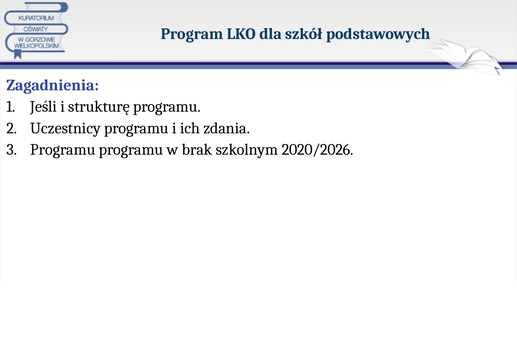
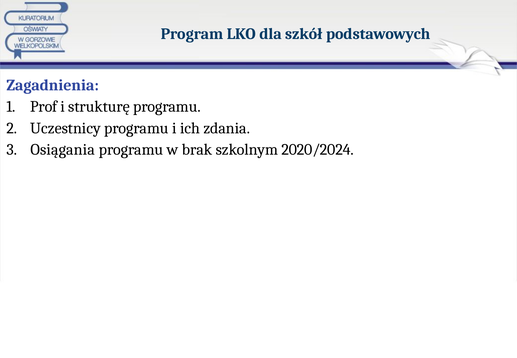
Jeśli: Jeśli -> Prof (44, 107)
Programu: Programu -> Osiągania (63, 150)
2020/2026: 2020/2026 -> 2020/2024 (318, 150)
